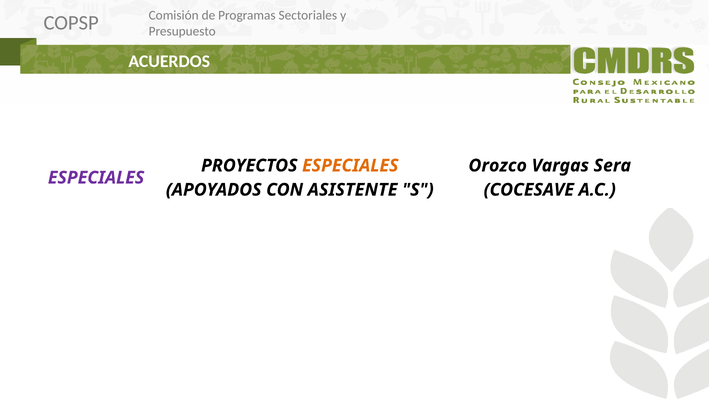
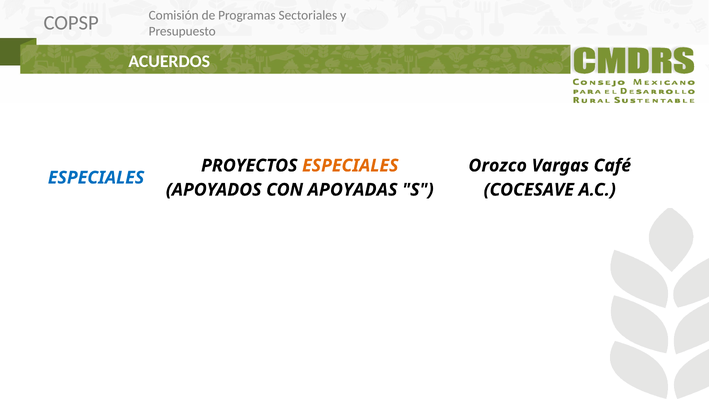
Sera: Sera -> Café (612, 166)
ESPECIALES colour: purple -> blue (96, 178)
ASISTENTE: ASISTENTE -> APOYADAS (353, 190)
